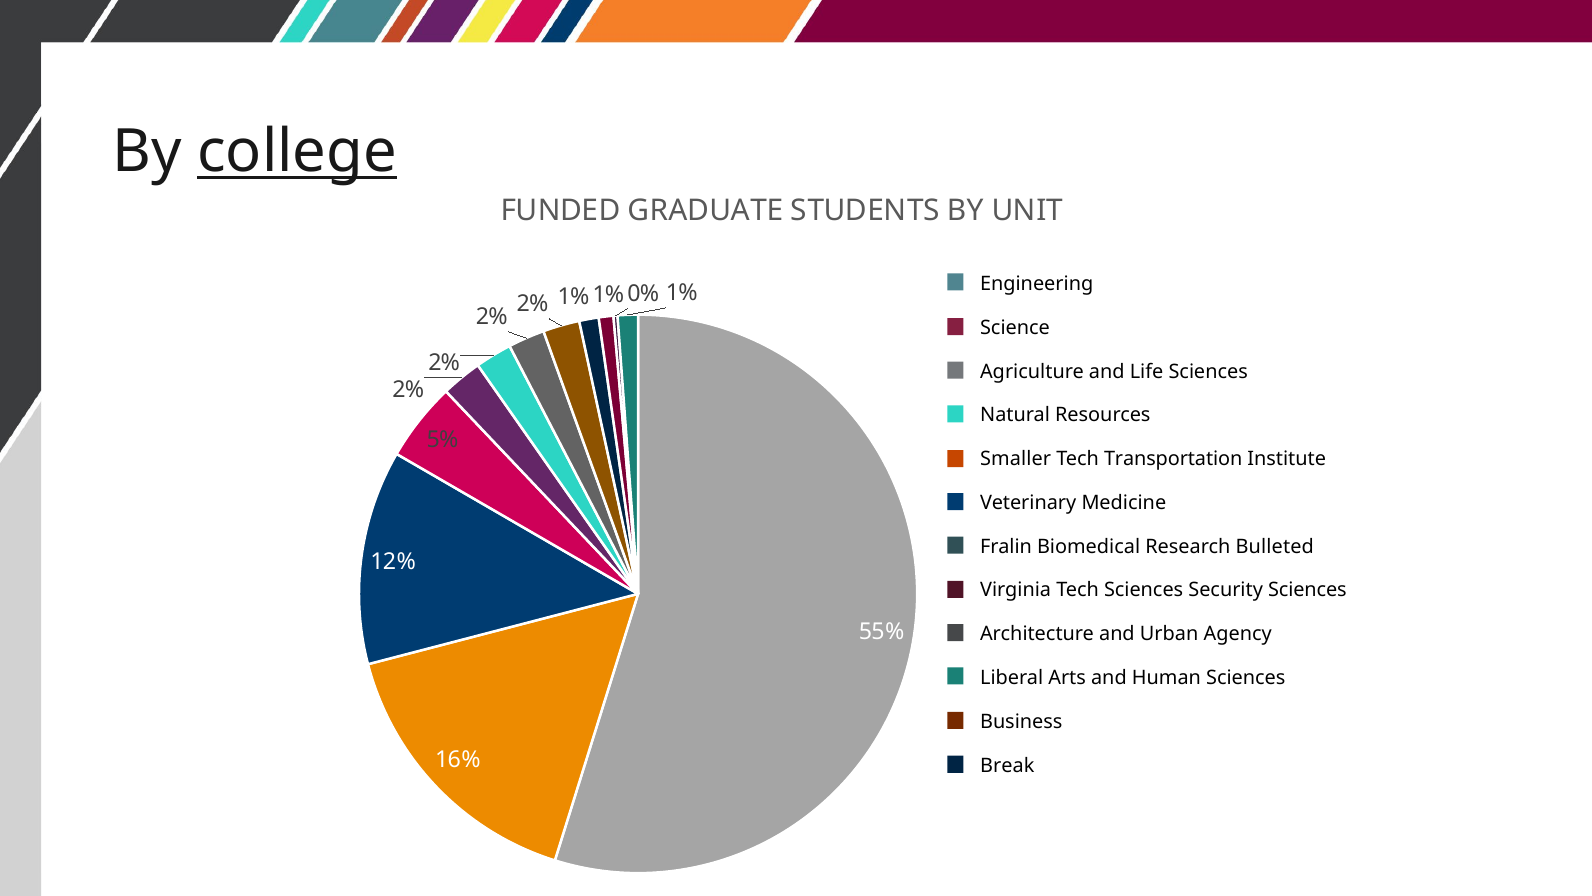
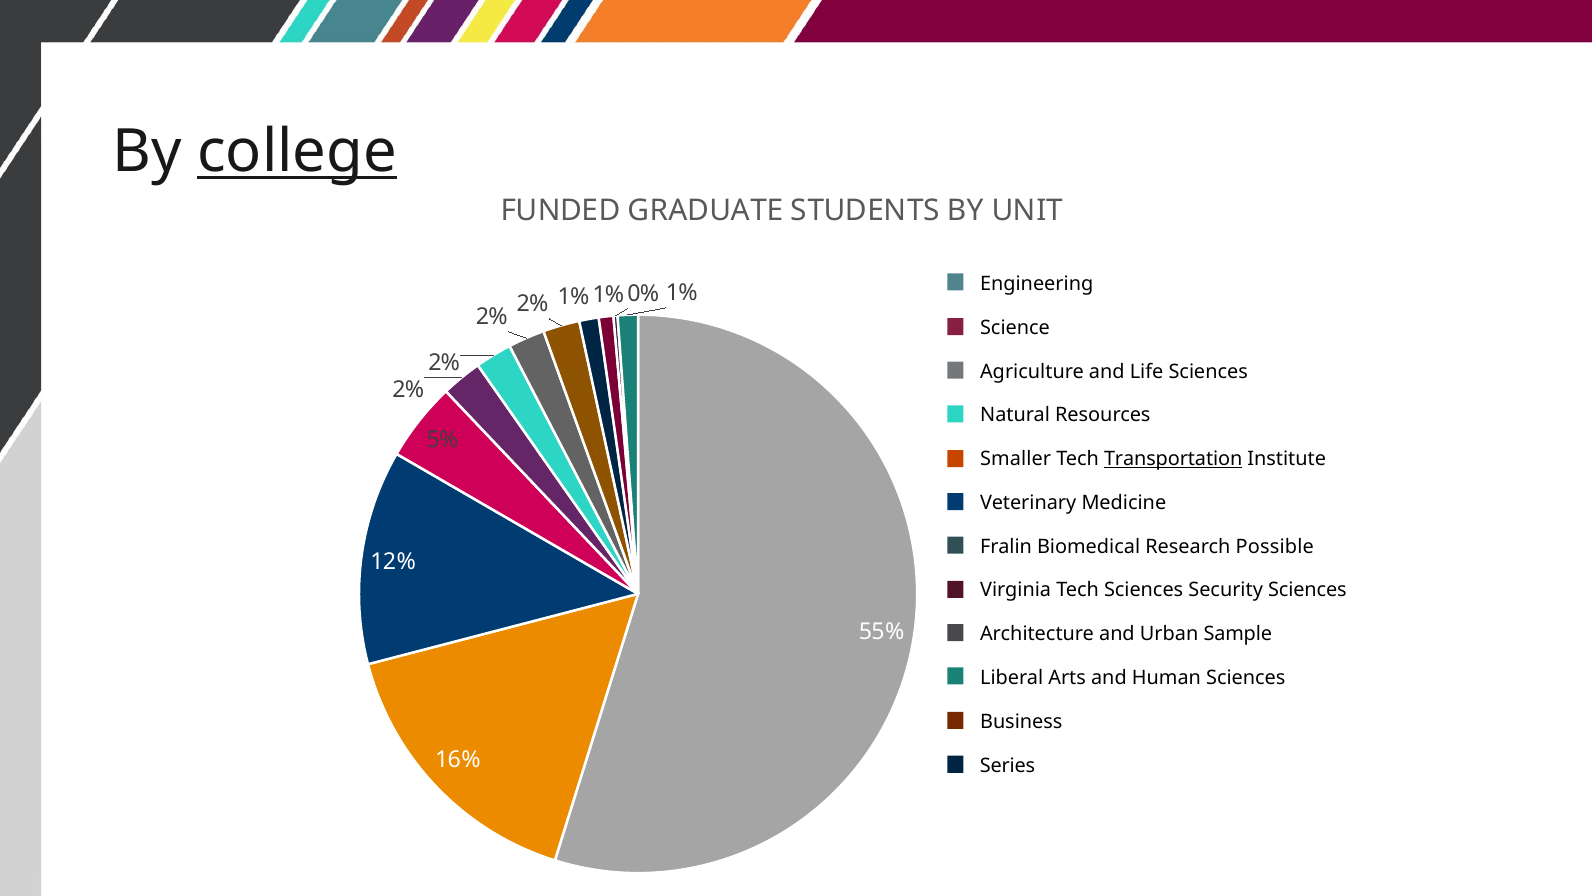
Transportation underline: none -> present (1173, 459)
Bulleted: Bulleted -> Possible (1275, 546)
Agency: Agency -> Sample (1238, 634)
Break: Break -> Series (1007, 765)
